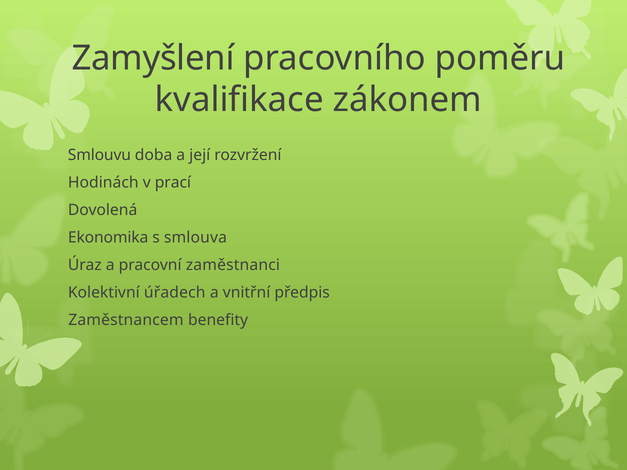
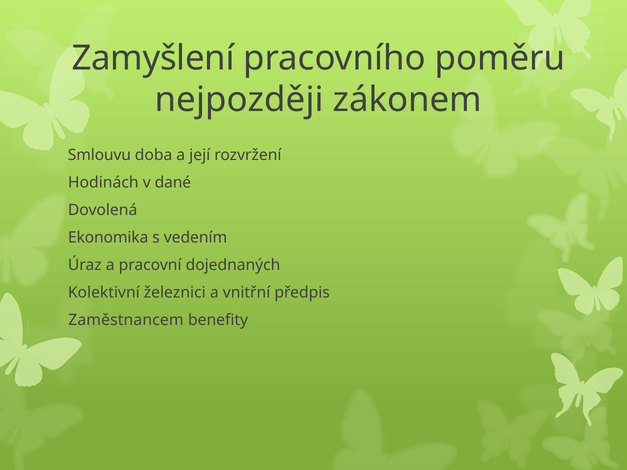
kvalifikace: kvalifikace -> nejpozději (239, 100)
prací: prací -> dané (173, 182)
smlouva: smlouva -> vedením (196, 238)
zaměstnanci: zaměstnanci -> dojednaných (233, 265)
úřadech: úřadech -> železnici (175, 293)
